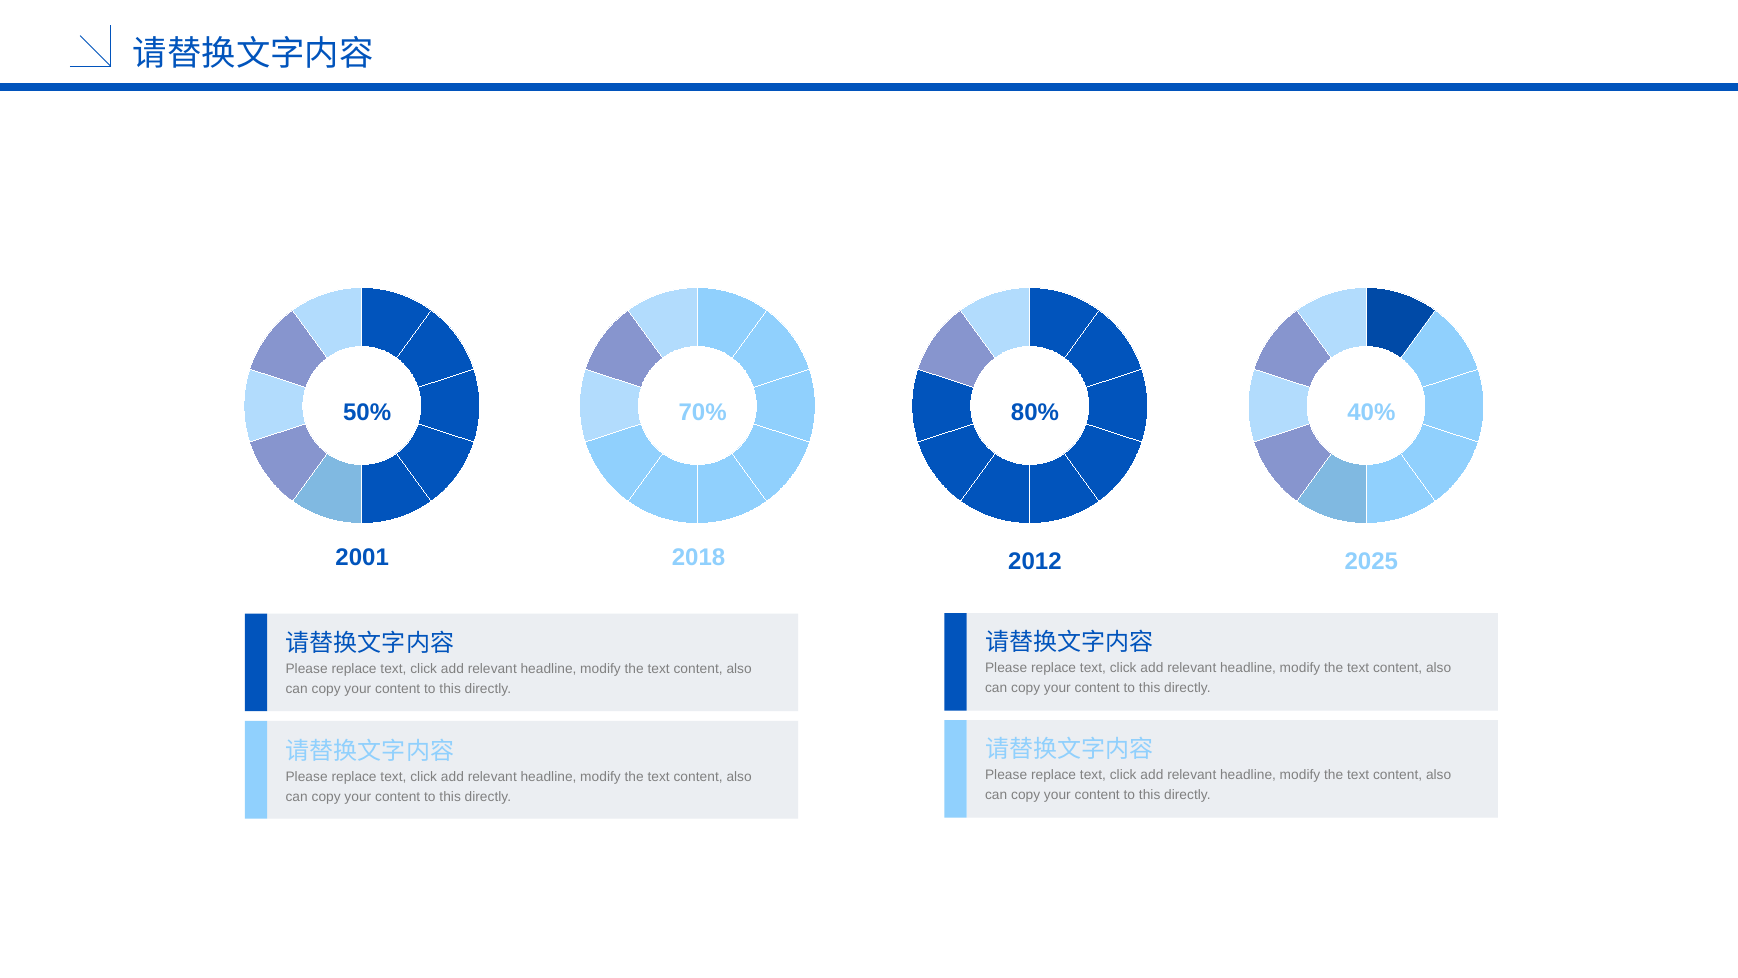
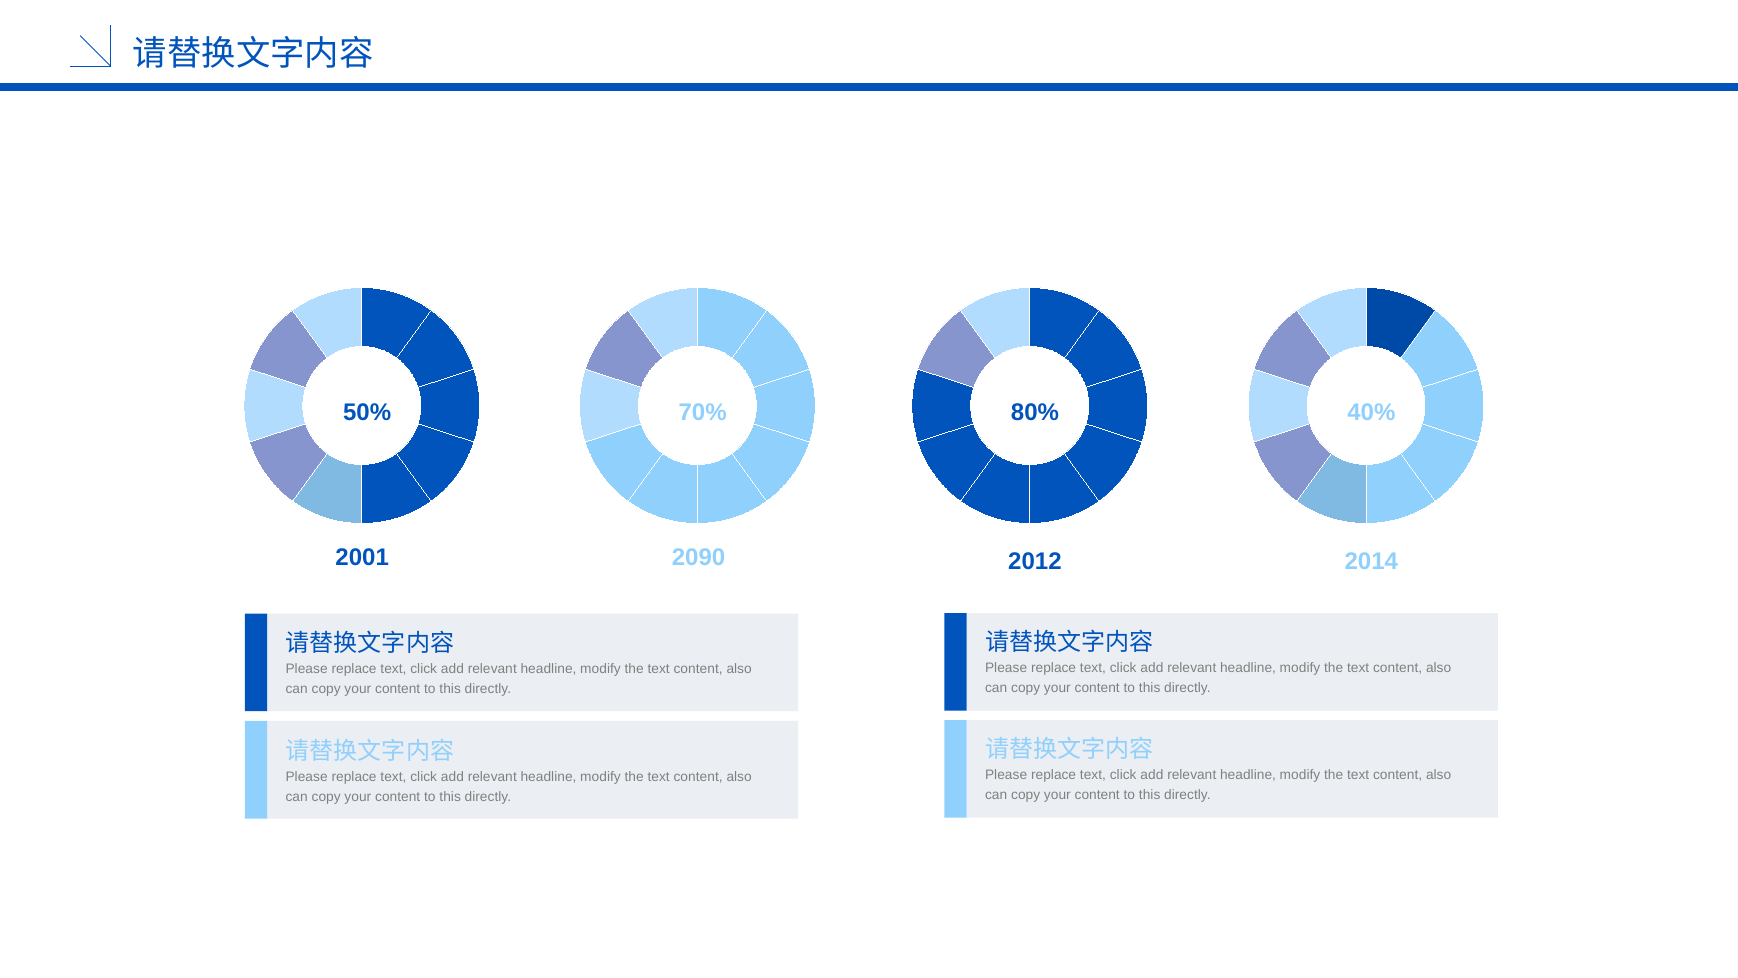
2018: 2018 -> 2090 (699, 557)
2025: 2025 -> 2014 (1371, 562)
